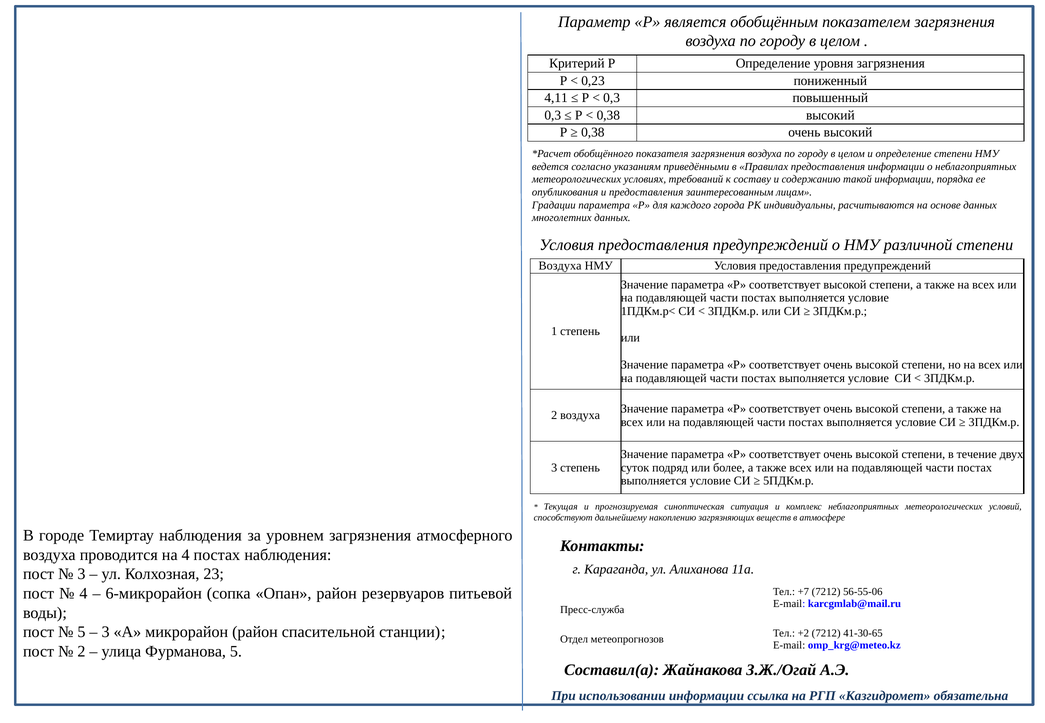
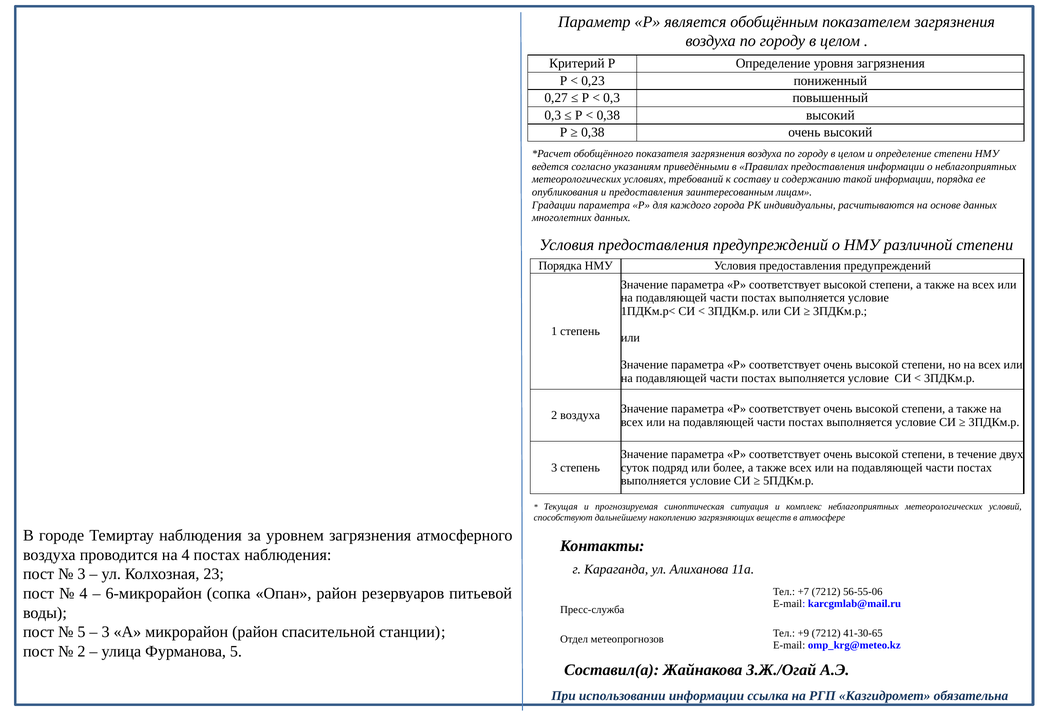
4,11: 4,11 -> 0,27 (556, 98)
Воздуха: Воздуха -> Порядка (560, 266)
+2: +2 -> +9 (803, 634)
